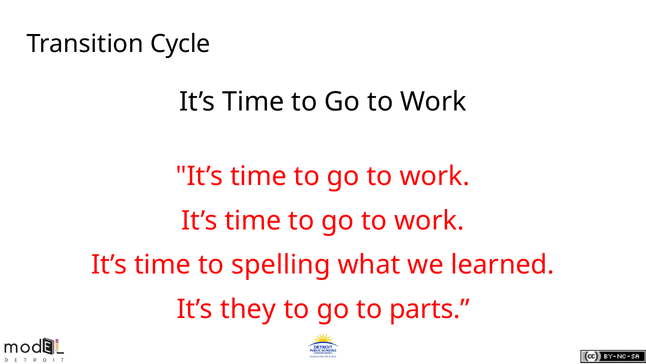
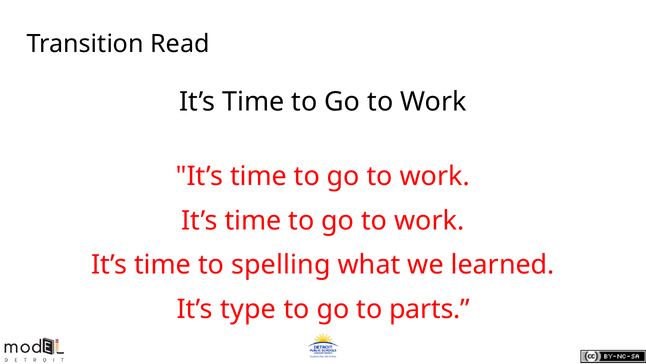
Cycle: Cycle -> Read (180, 44)
they: they -> type (248, 309)
